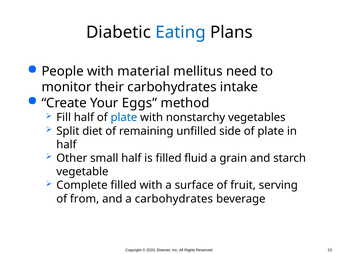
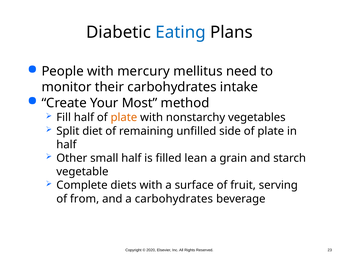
material: material -> mercury (144, 71)
Eggs: Eggs -> Most (140, 103)
plate colour: blue -> orange (124, 118)
fluid: fluid -> lean (196, 158)
Complete filled: filled -> diets (124, 185)
